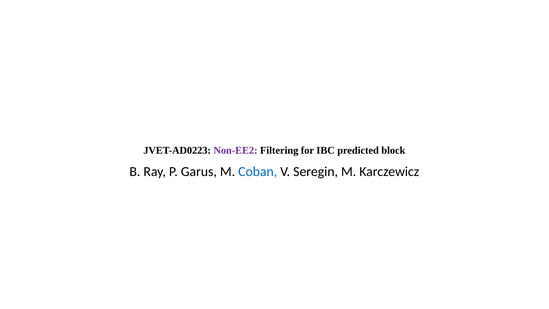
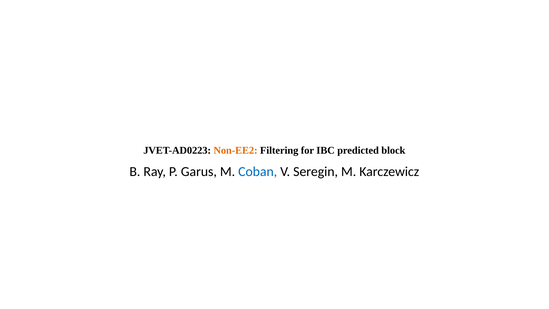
Non-EE2 colour: purple -> orange (236, 150)
